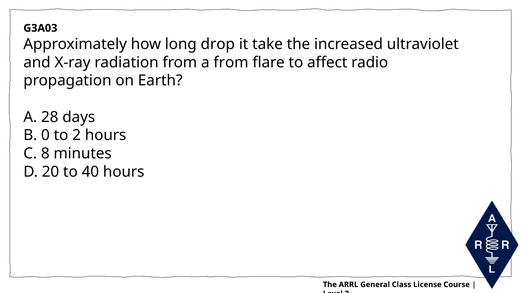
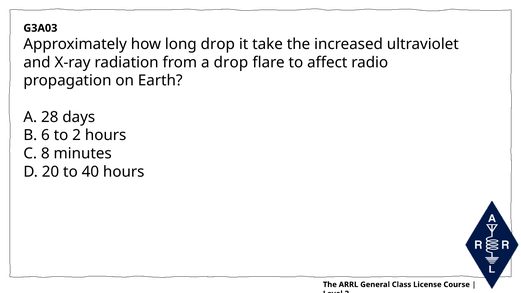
a from: from -> drop (231, 62)
0: 0 -> 6 (45, 135)
